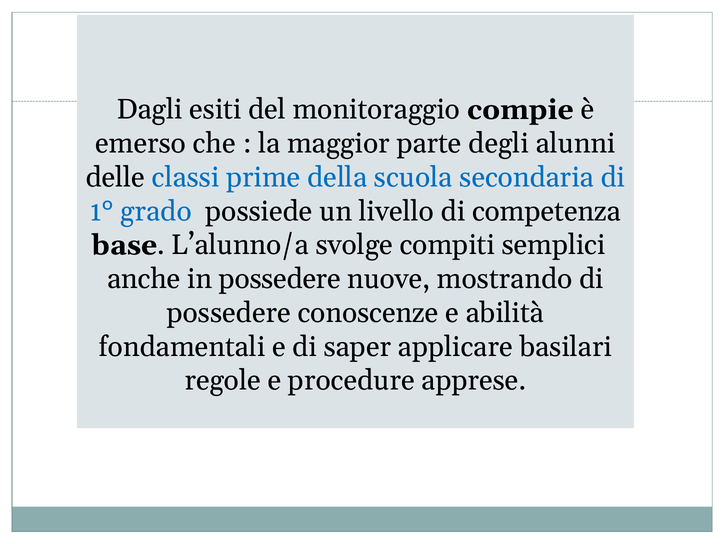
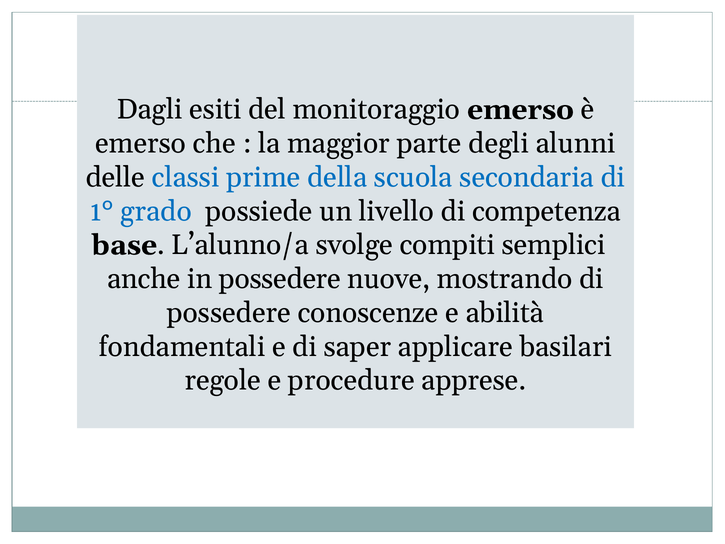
compie: compie -> emerso (521, 110)
